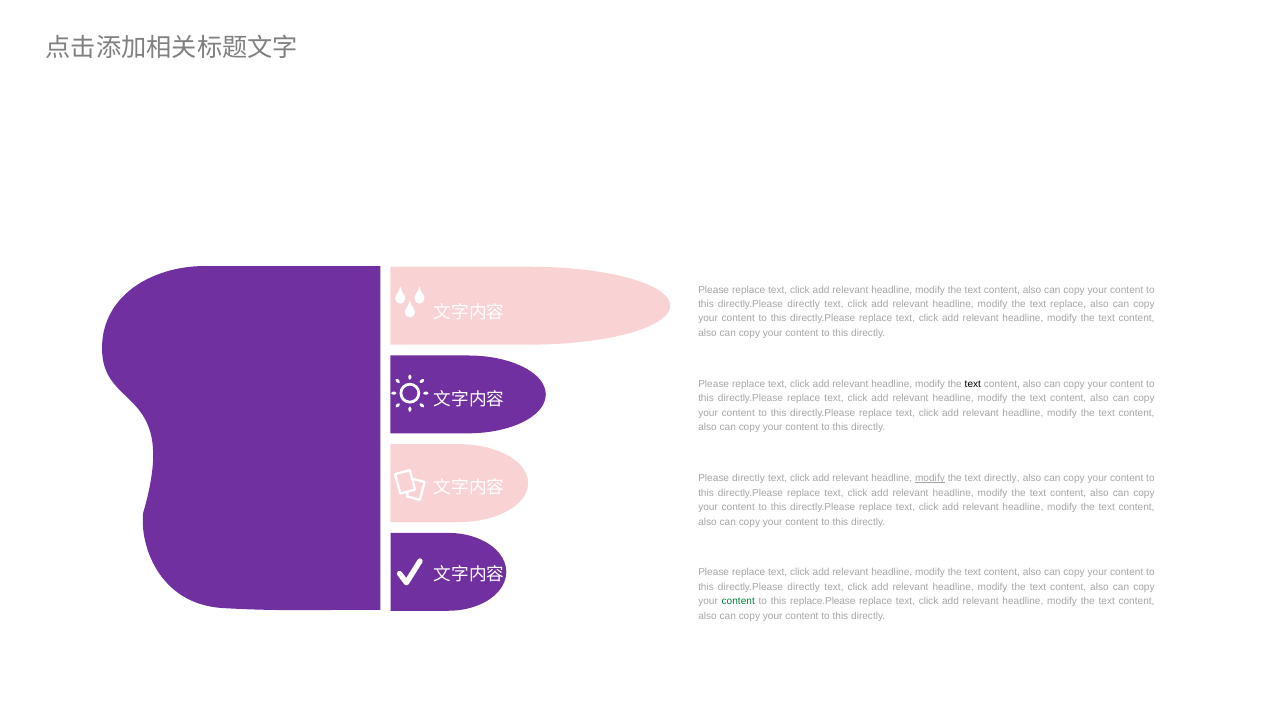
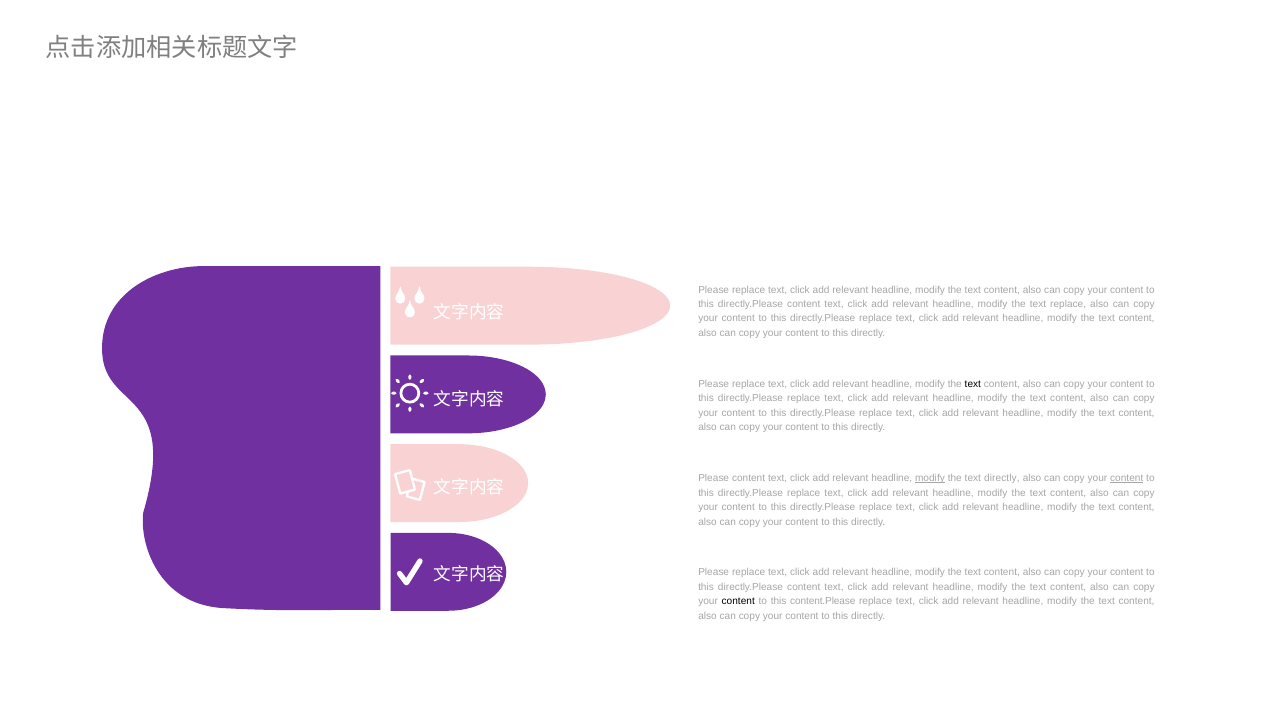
directly: directly -> content (804, 304)
Please directly: directly -> content (749, 478)
content underline: none -> present (1127, 478)
directly: directly -> content (804, 587)
content colour: green -> black (738, 601)
replace.Please: replace.Please -> content.Please (823, 601)
